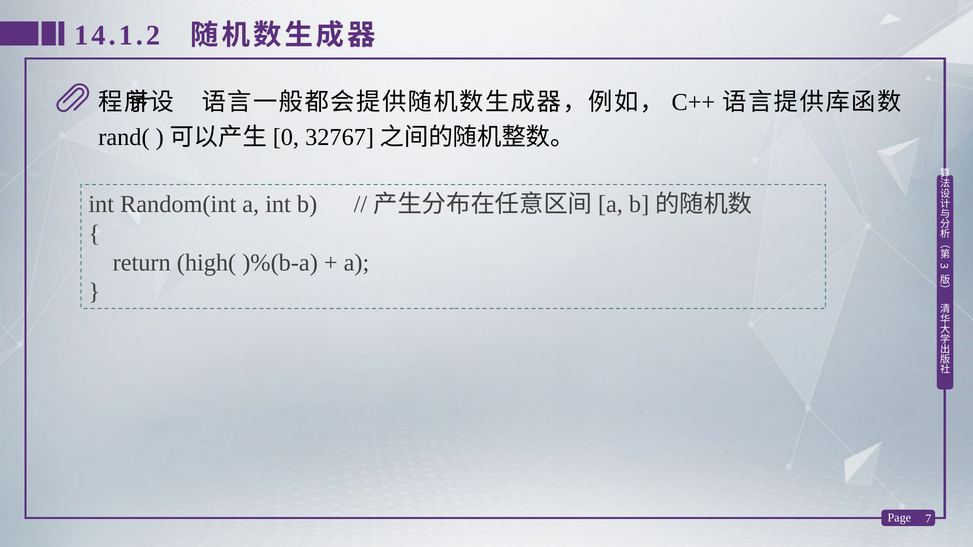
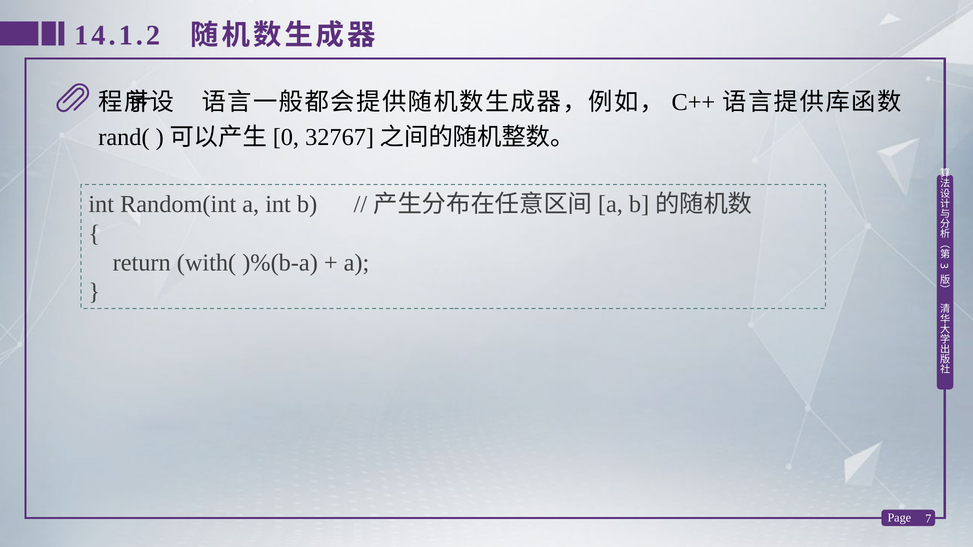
high(: high( -> with( (207, 263)
